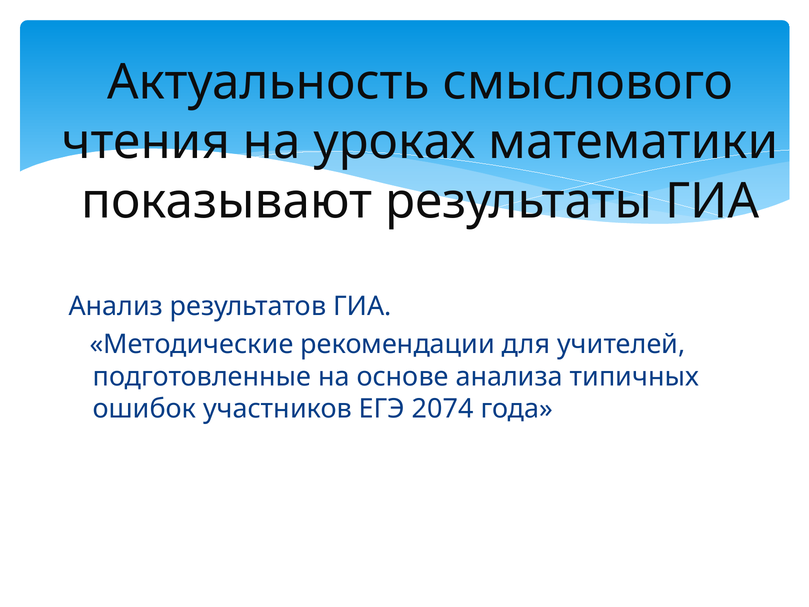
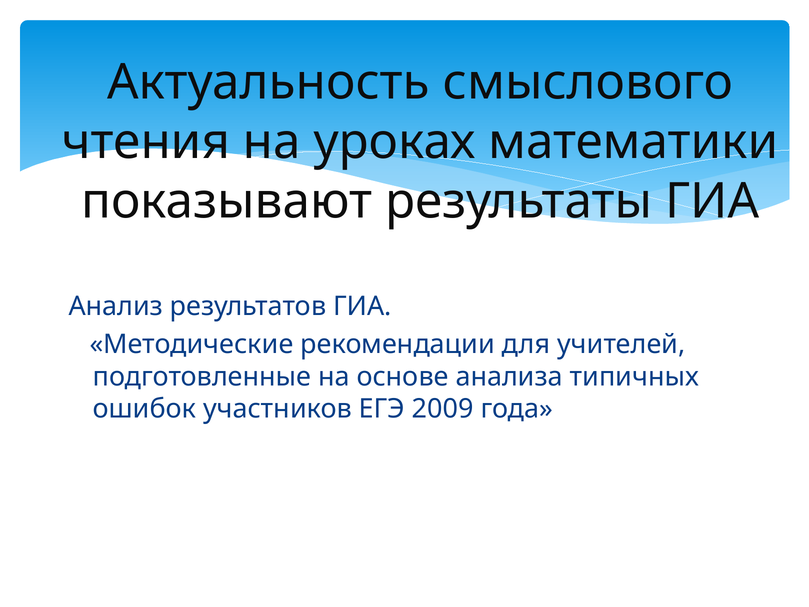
2074: 2074 -> 2009 (443, 409)
